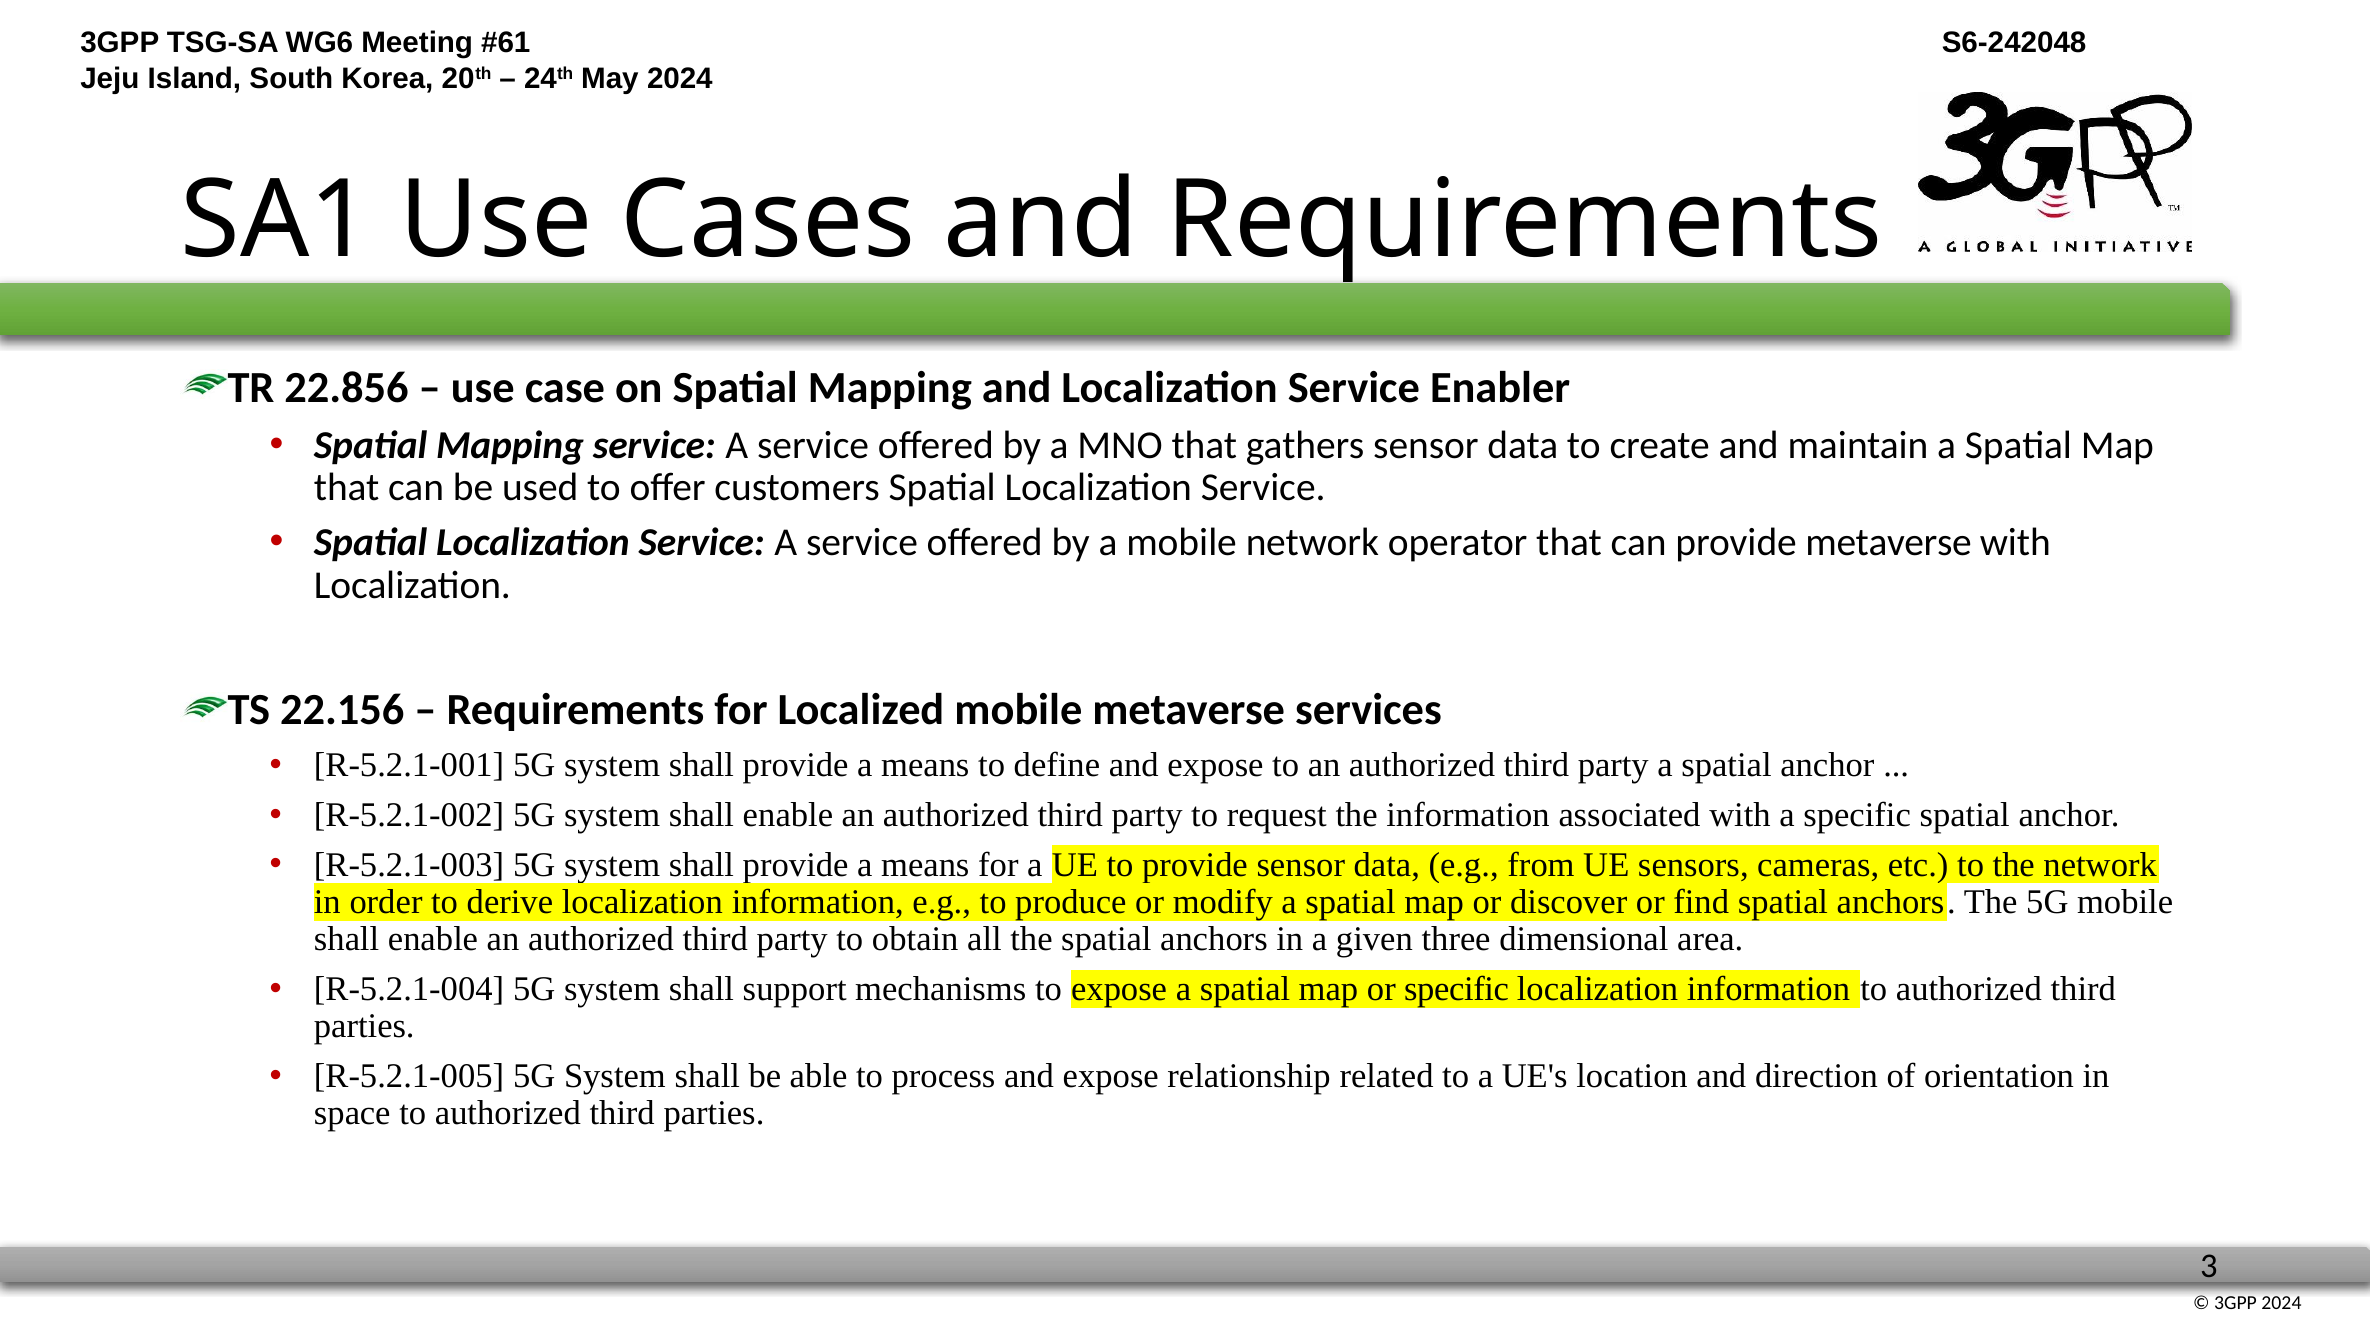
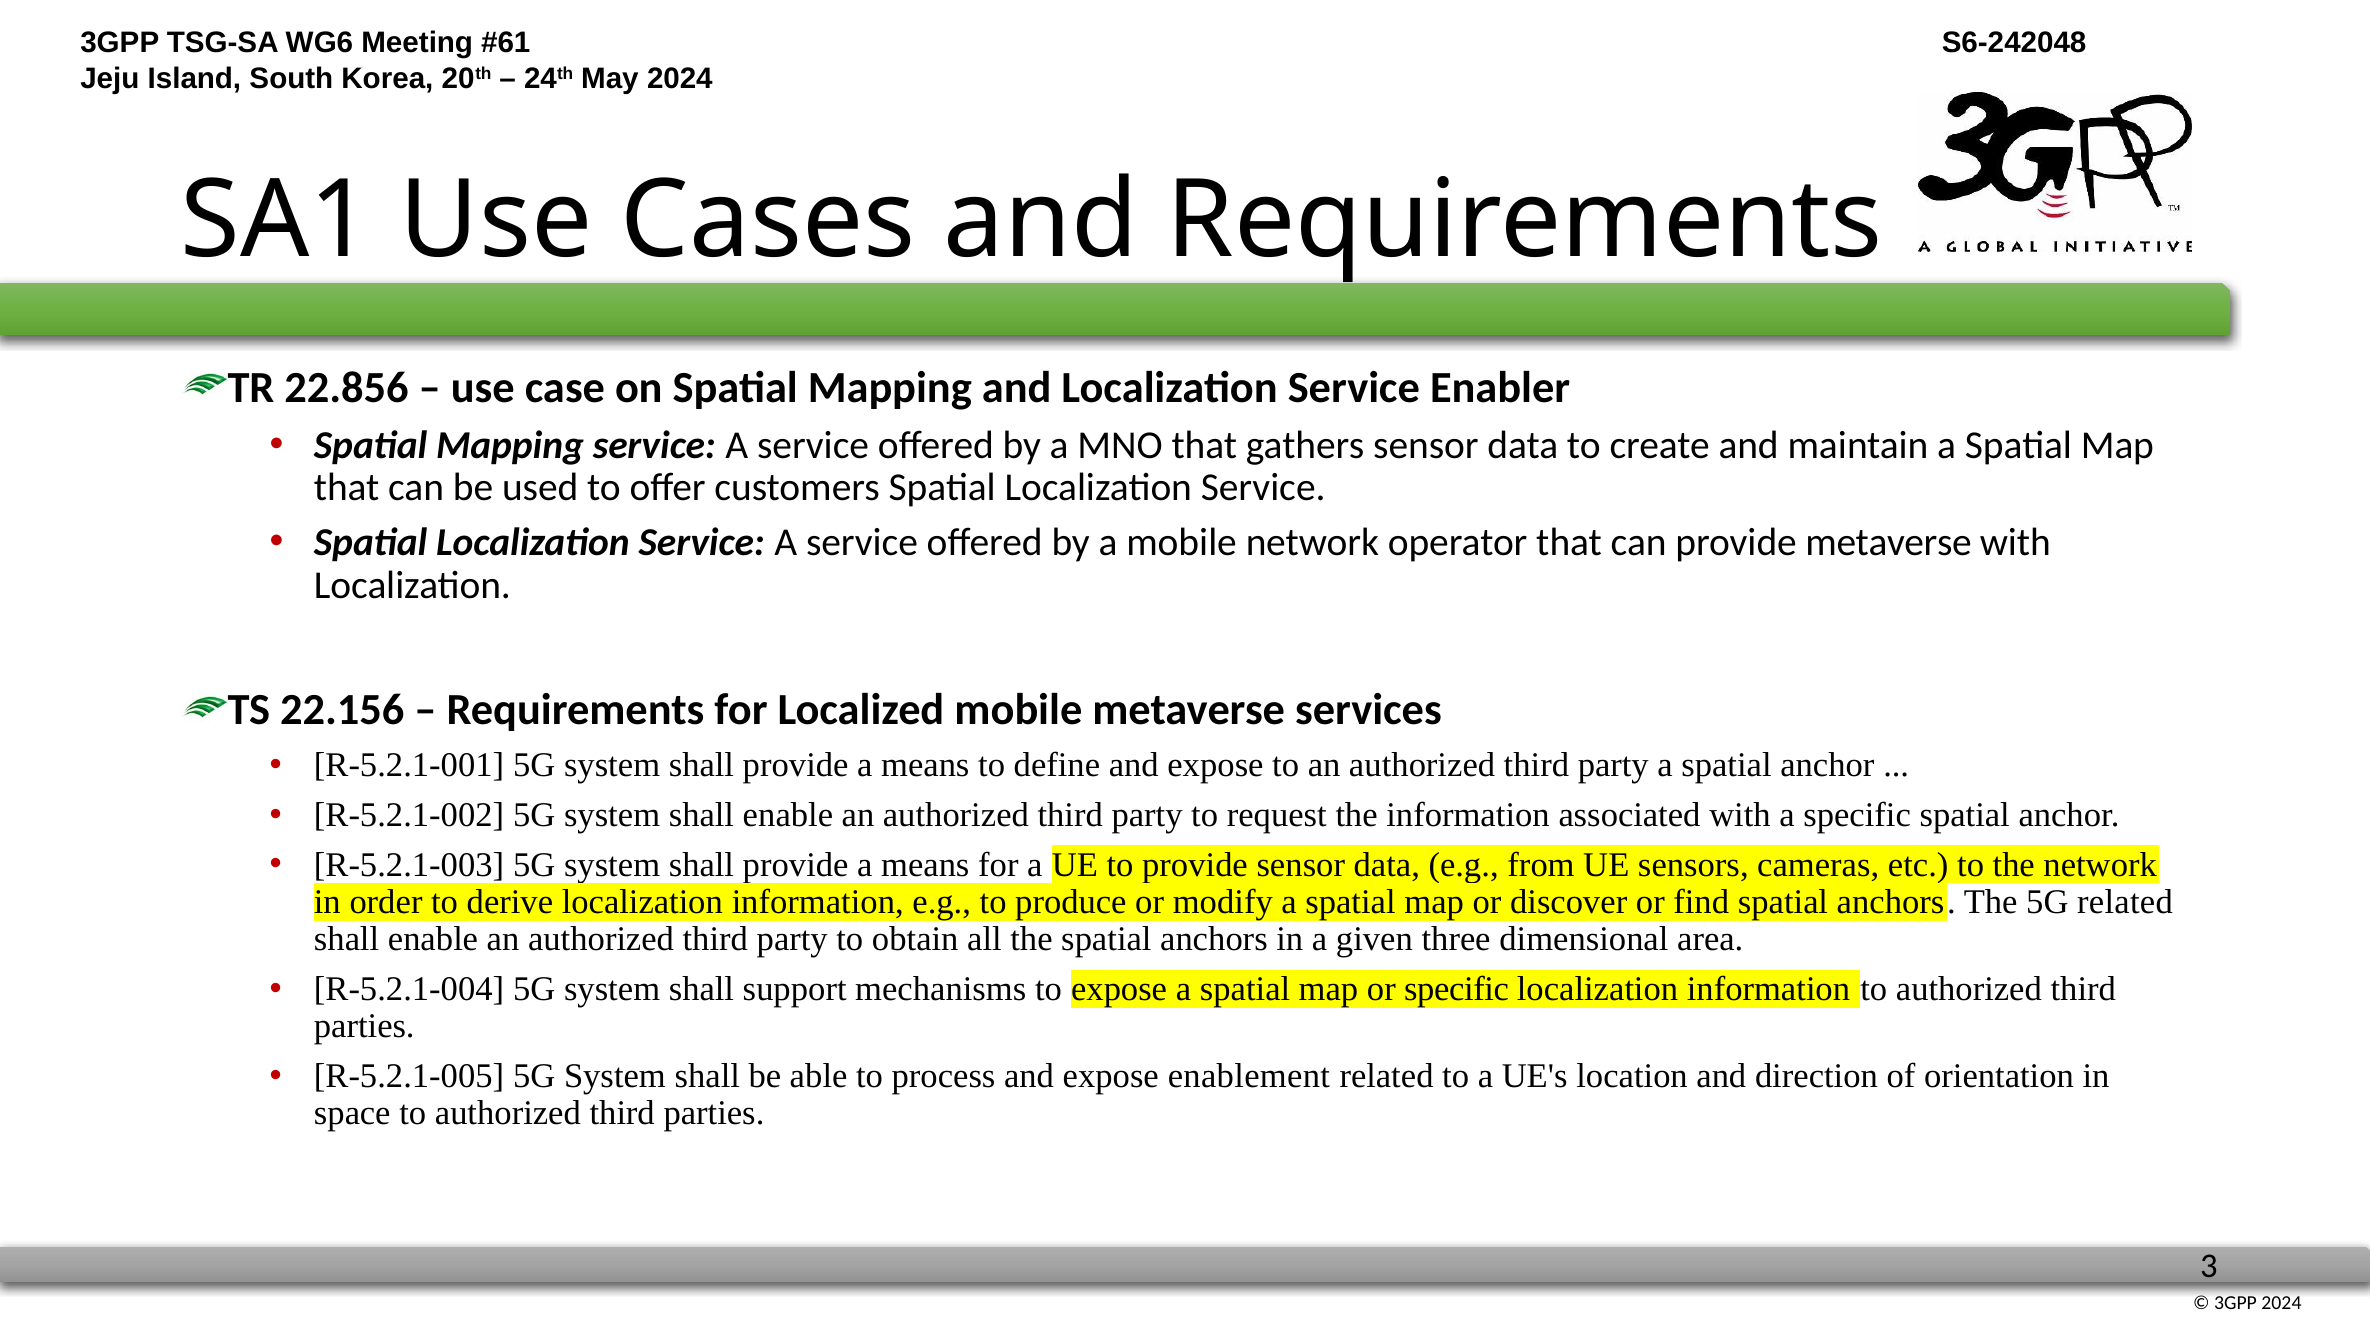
5G mobile: mobile -> related (2125, 902)
relationship: relationship -> enablement (1249, 1076)
